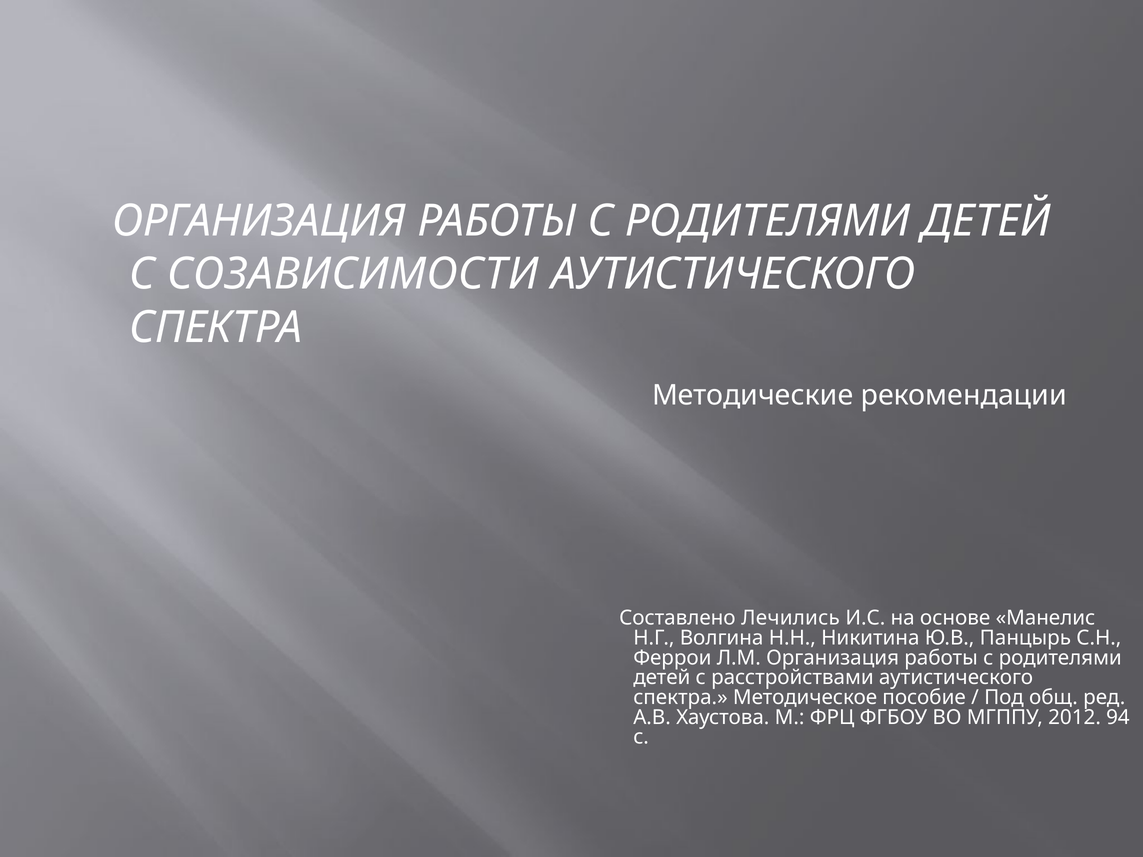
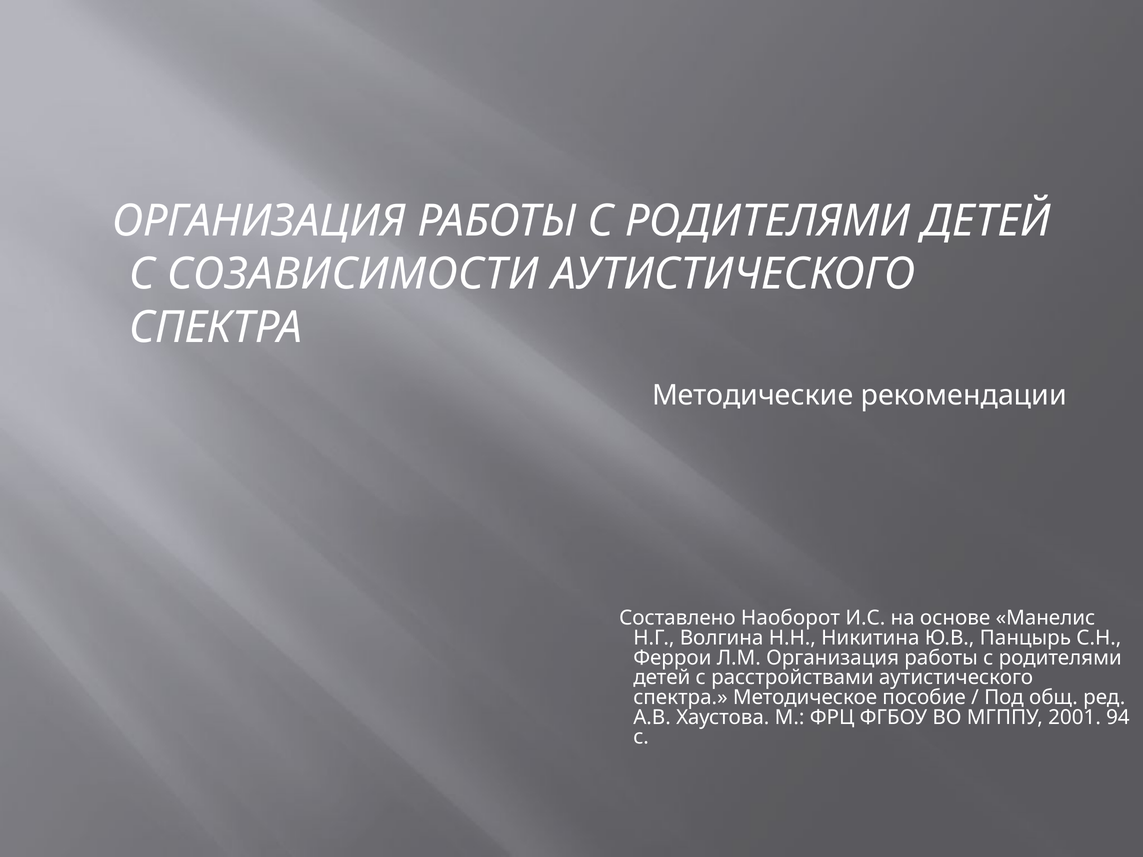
Лечились: Лечились -> Наоборот (791, 618)
2012: 2012 -> 2001 (1075, 717)
